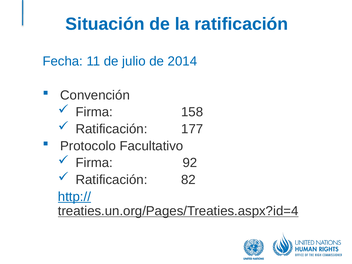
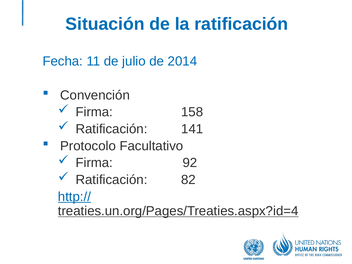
177: 177 -> 141 (192, 129)
